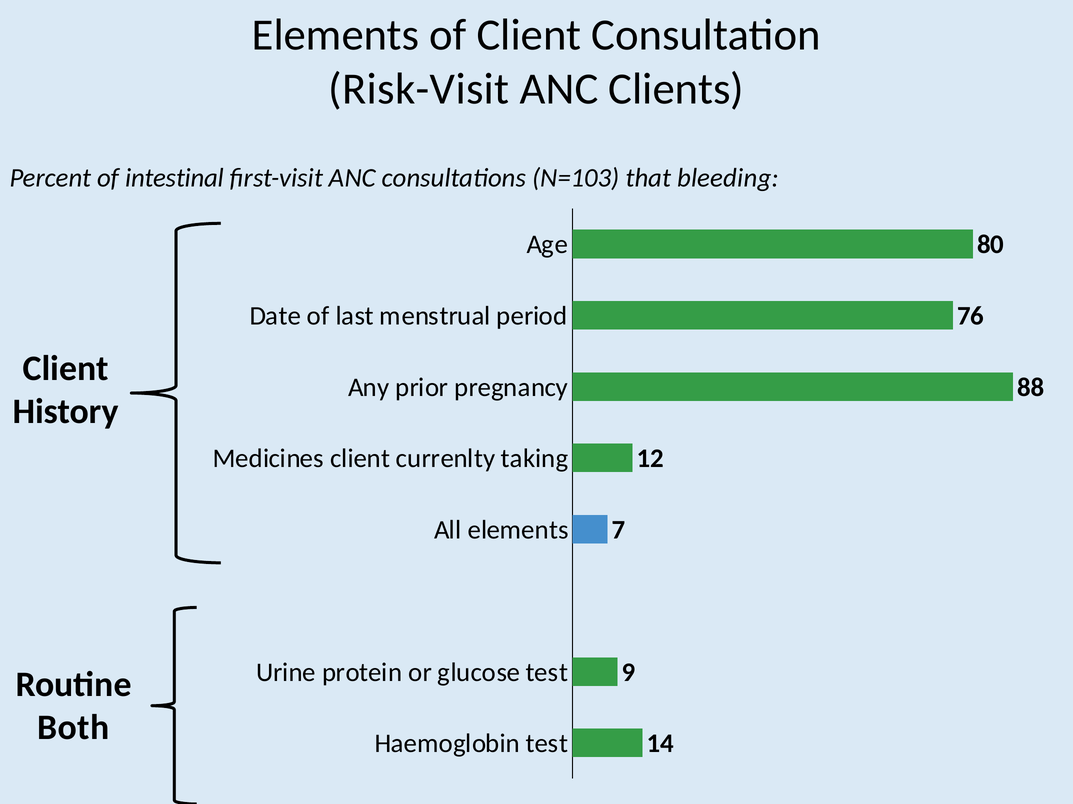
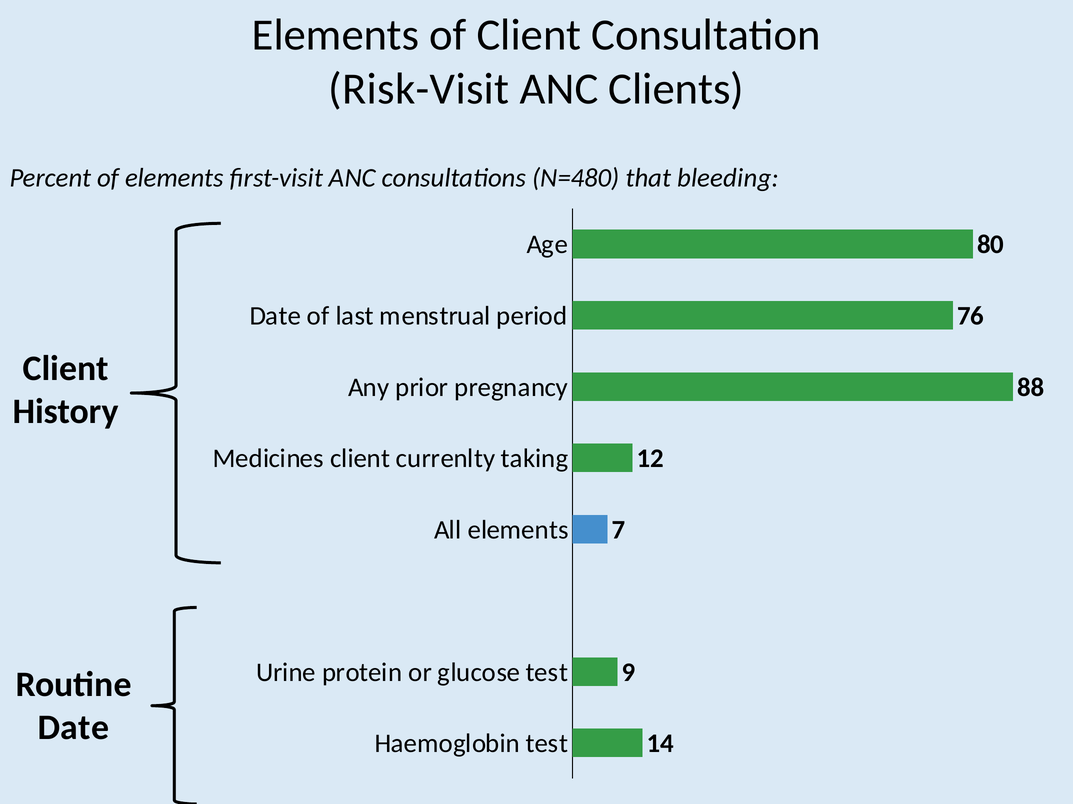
of intestinal: intestinal -> elements (174, 178)
N=103: N=103 -> N=480 (576, 178)
Both: Both -> Date (73, 728)
